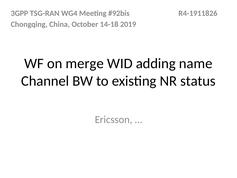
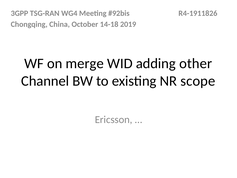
name: name -> other (196, 63)
status: status -> scope (198, 81)
